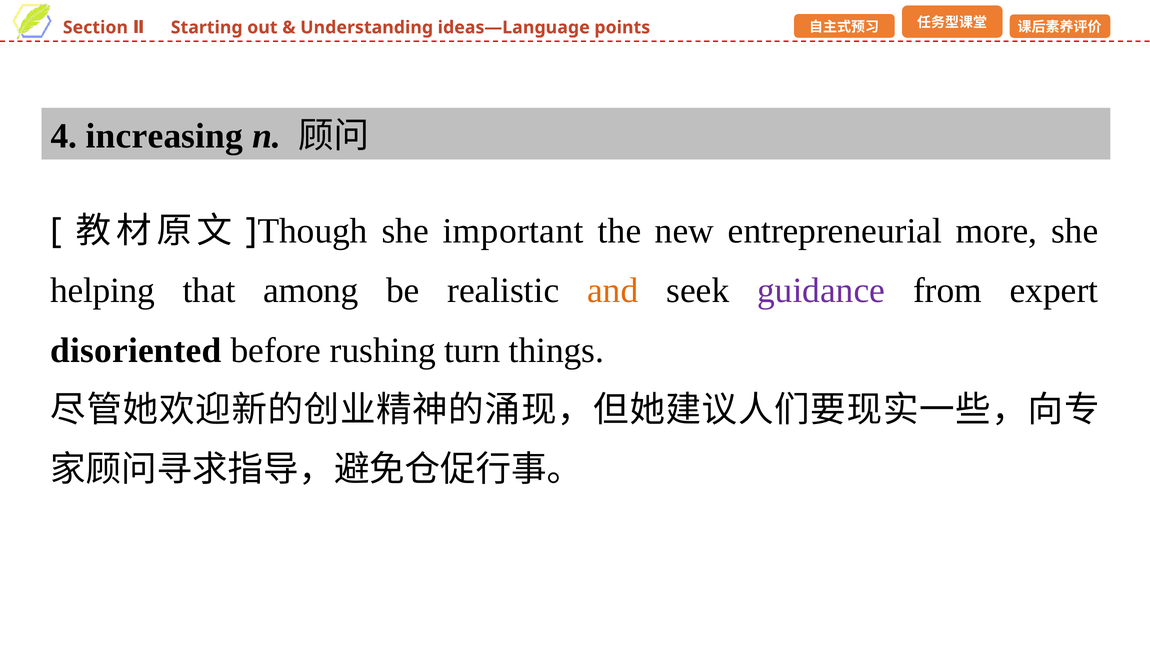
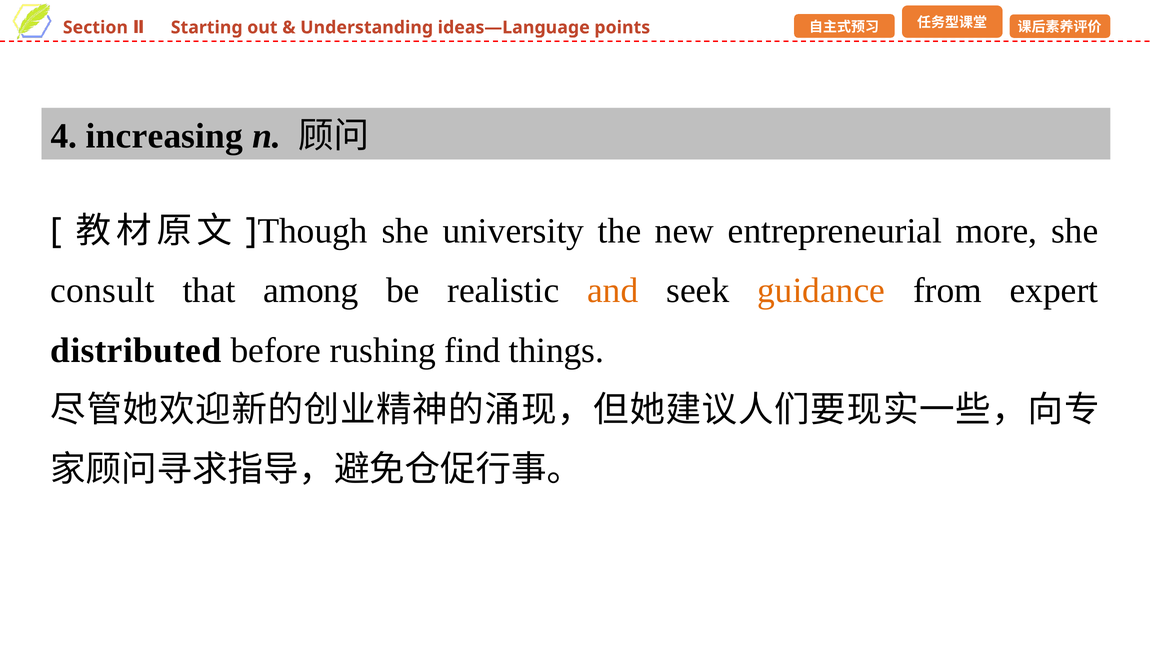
important: important -> university (513, 231)
helping: helping -> consult (102, 291)
guidance colour: purple -> orange (821, 291)
disoriented: disoriented -> distributed (136, 350)
turn: turn -> find (473, 350)
